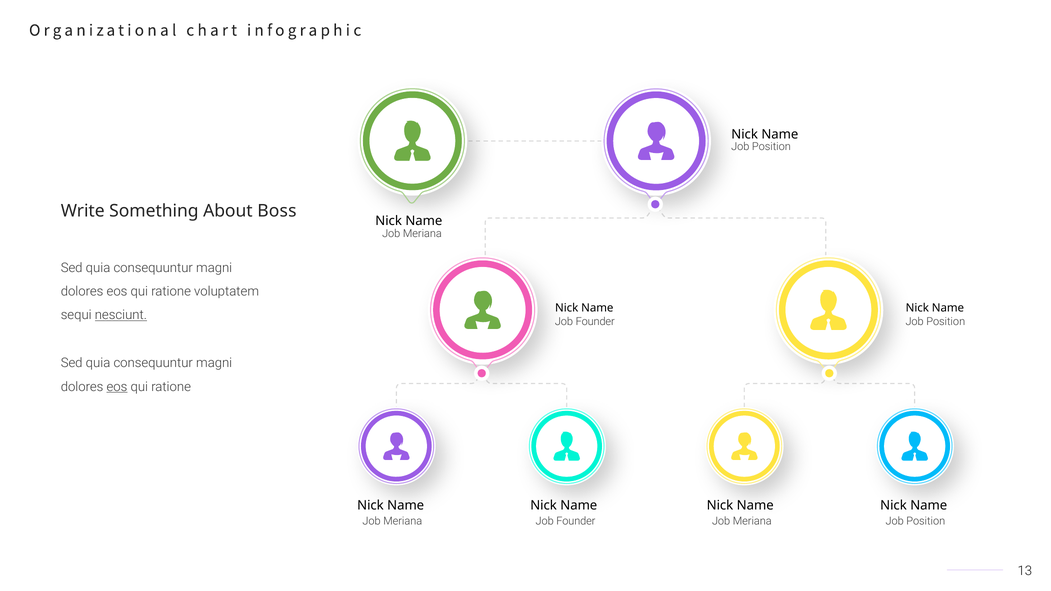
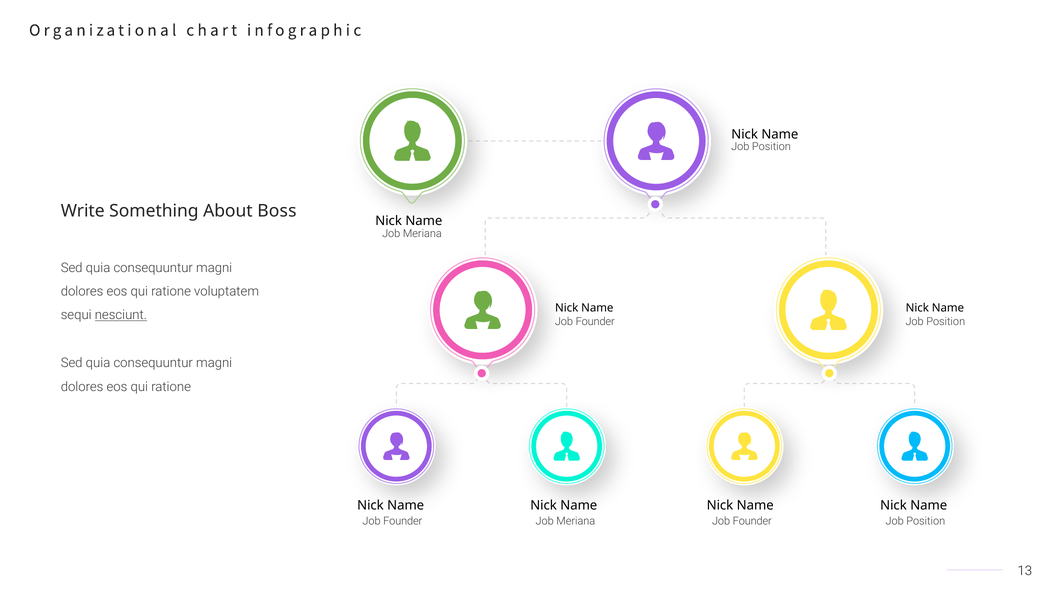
eos underline: present -> none (117, 387)
Meriana: Meriana -> Founder (403, 521)
Founder: Founder -> Meriana (576, 521)
Meriana: Meriana -> Founder (752, 521)
